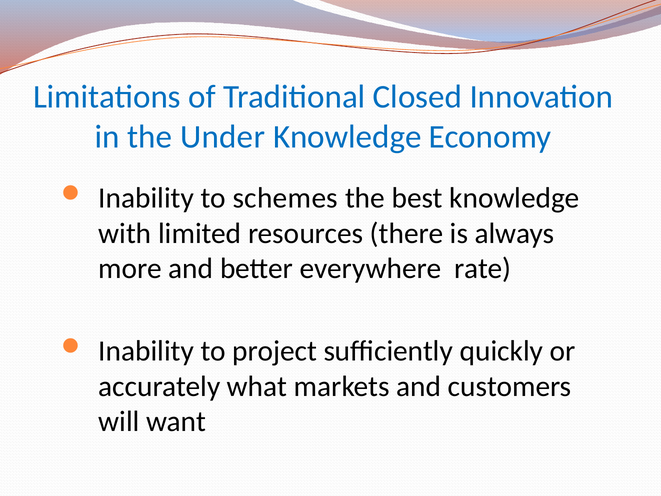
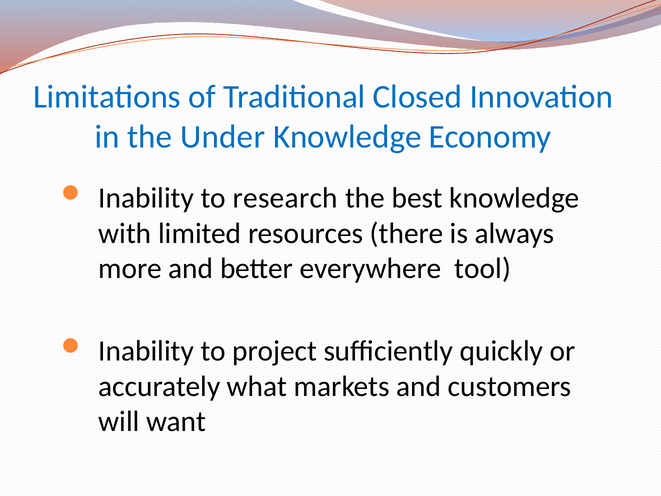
schemes: schemes -> research (285, 198)
rate: rate -> tool (483, 269)
